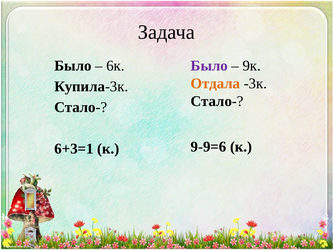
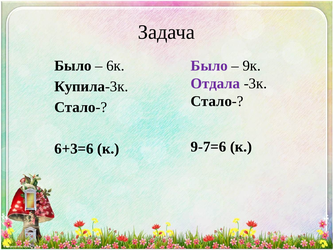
Отдала colour: orange -> purple (215, 83)
9-9=6: 9-9=6 -> 9-7=6 (209, 147)
6+3=1: 6+3=1 -> 6+3=6 (74, 149)
